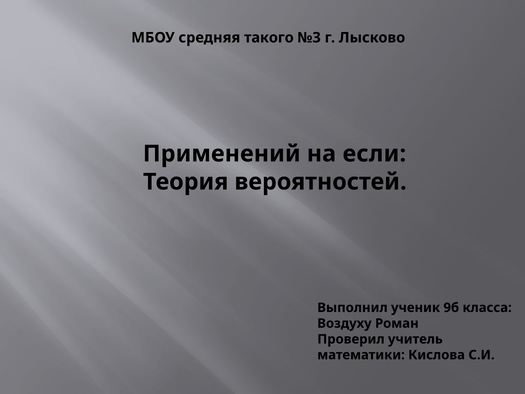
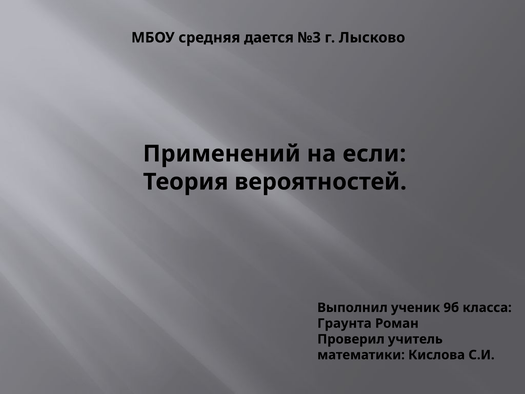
такого: такого -> дается (269, 38)
Воздуху: Воздуху -> Граунта (344, 323)
